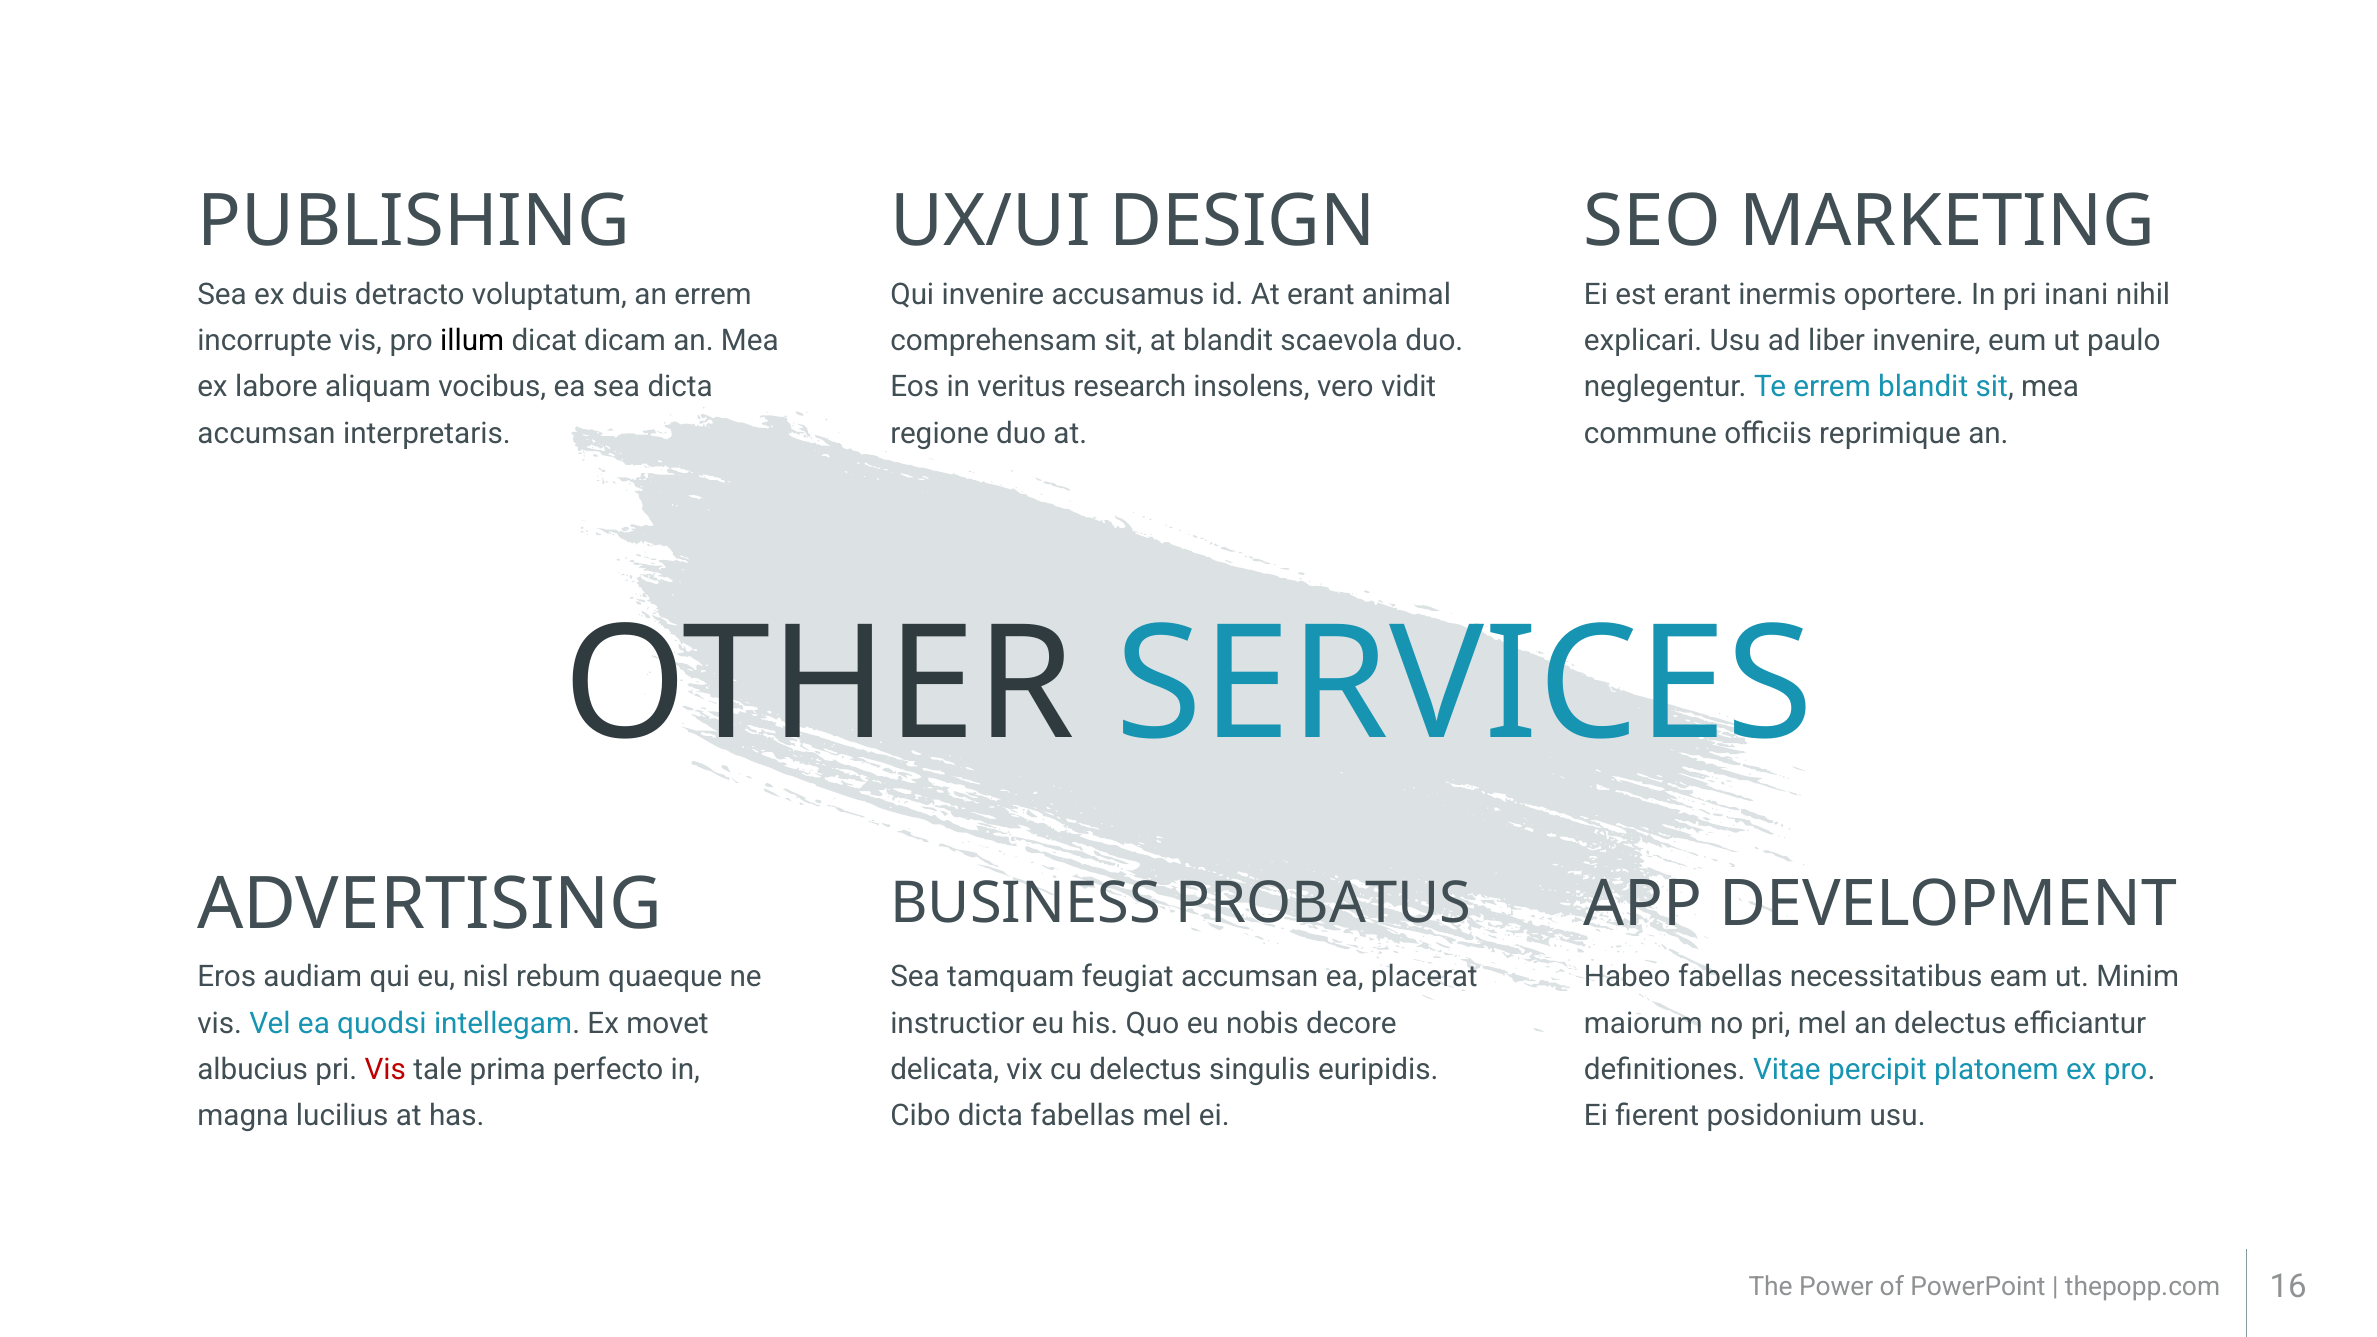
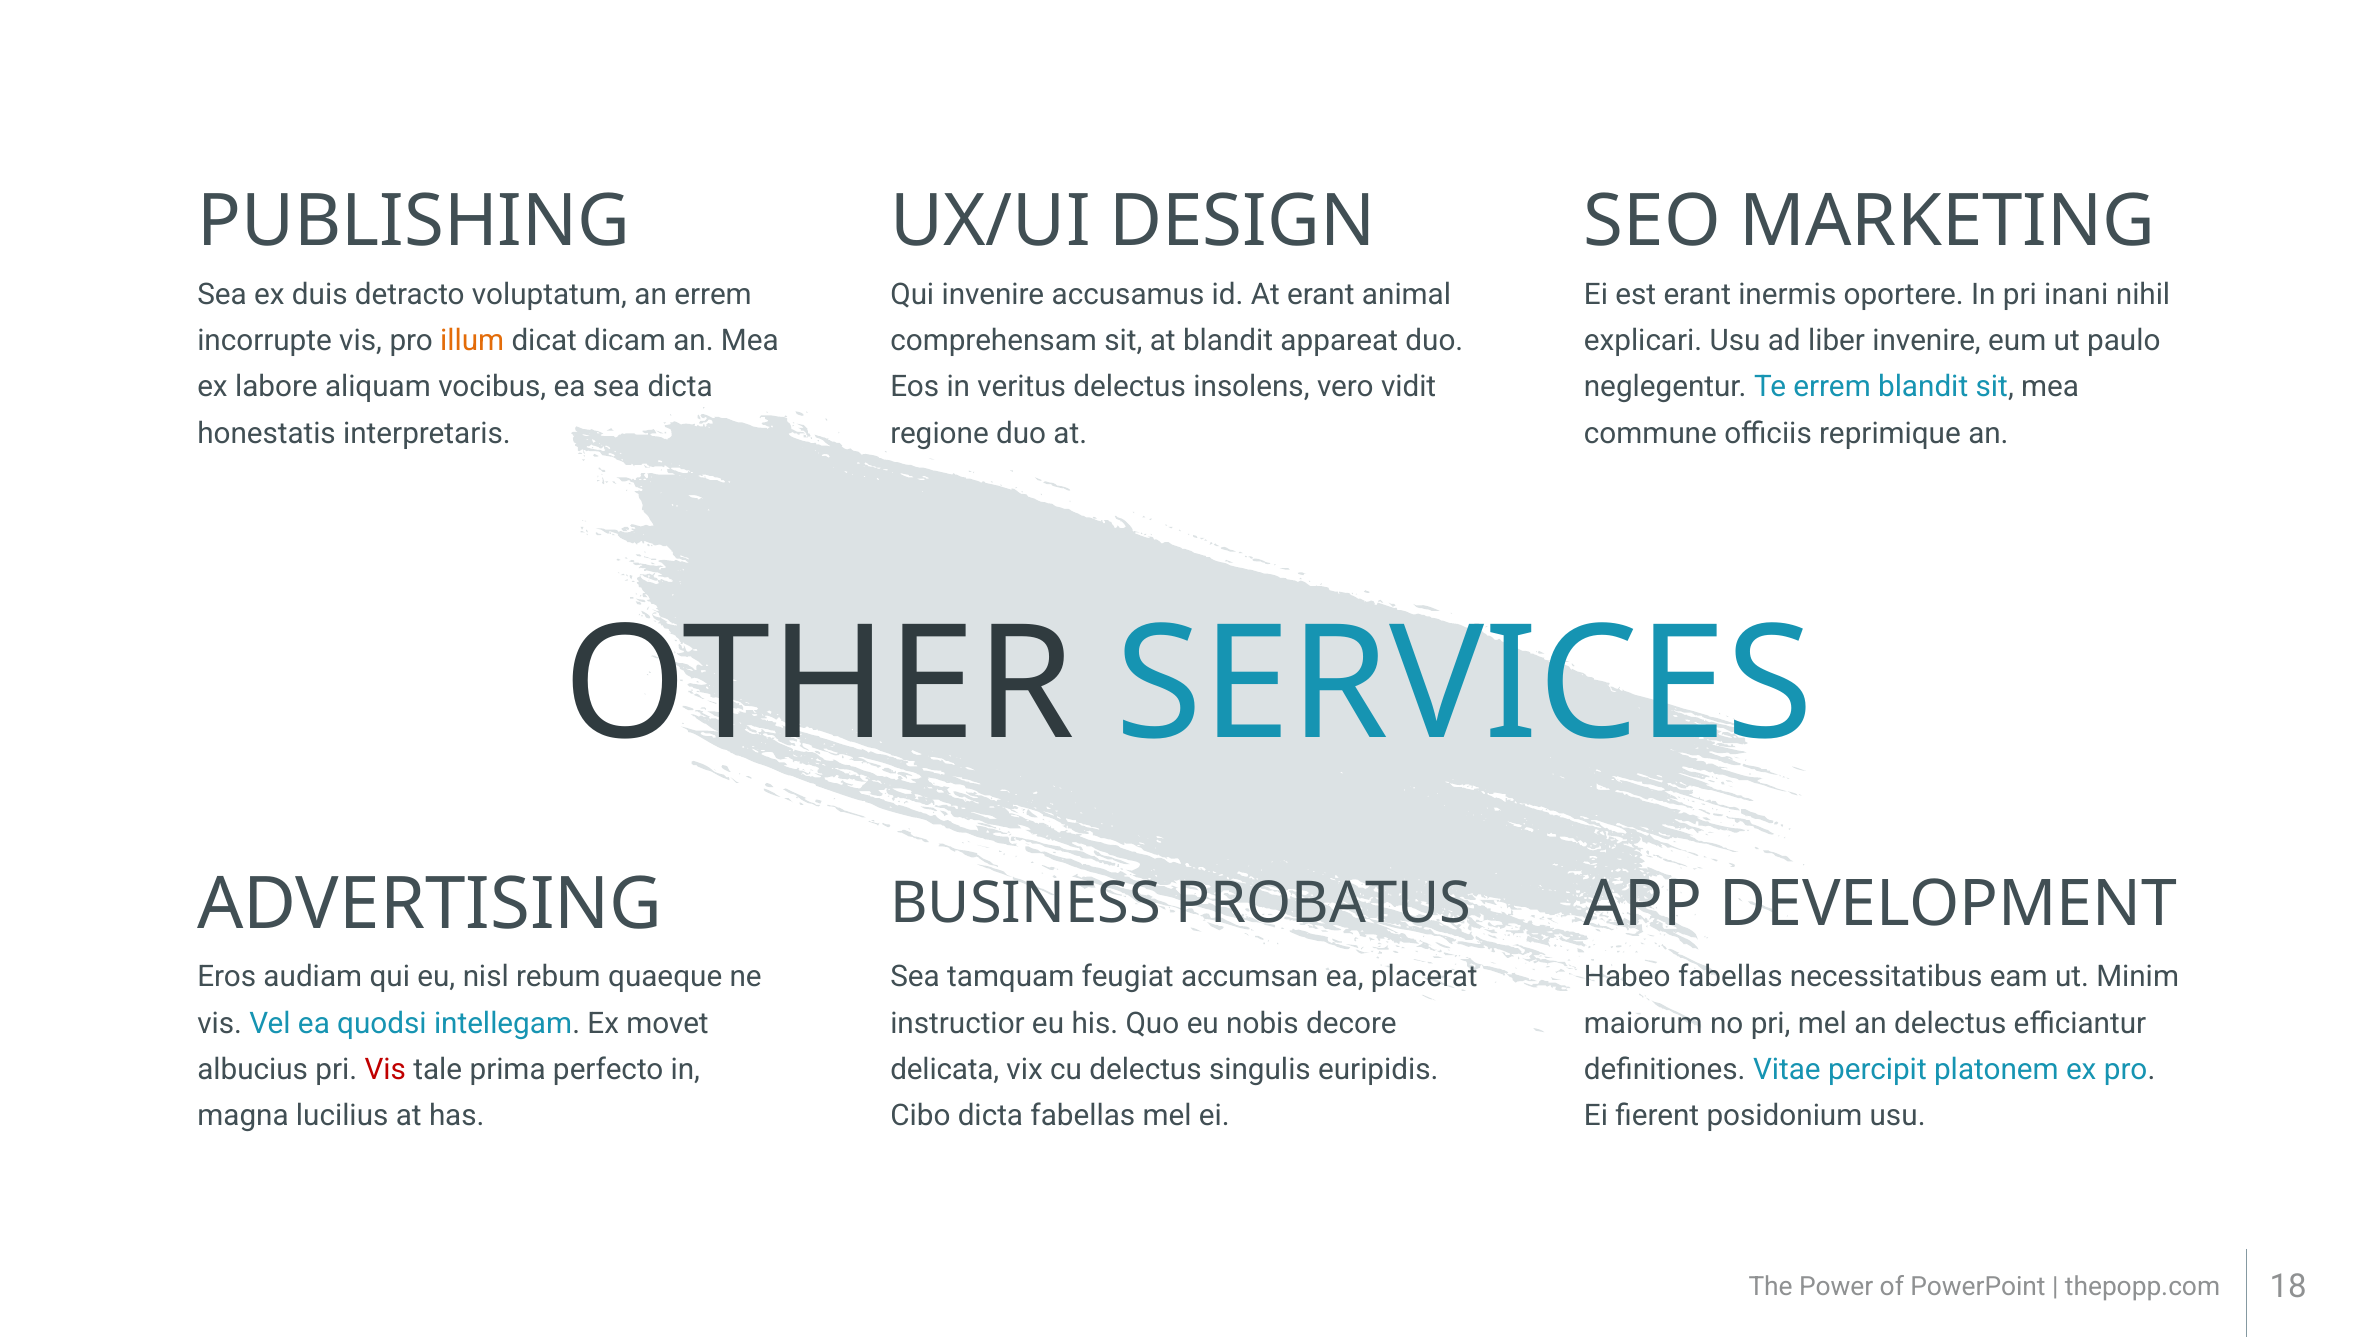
illum colour: black -> orange (472, 341)
scaevola: scaevola -> appareat (1339, 341)
veritus research: research -> delectus (1130, 387)
accumsan: accumsan -> honestatis (267, 433)
16: 16 -> 18 (2288, 1287)
